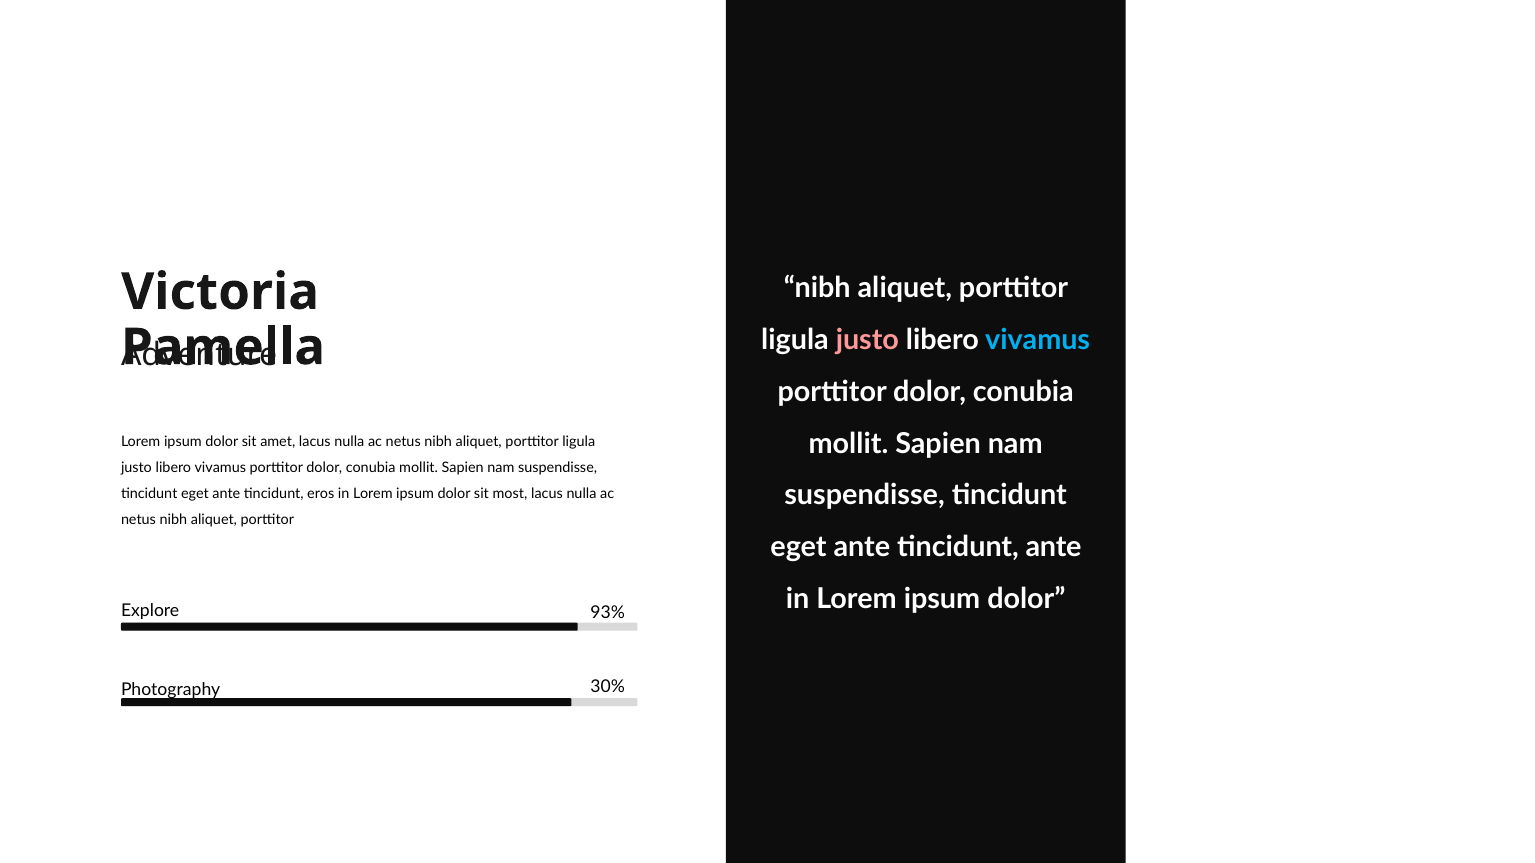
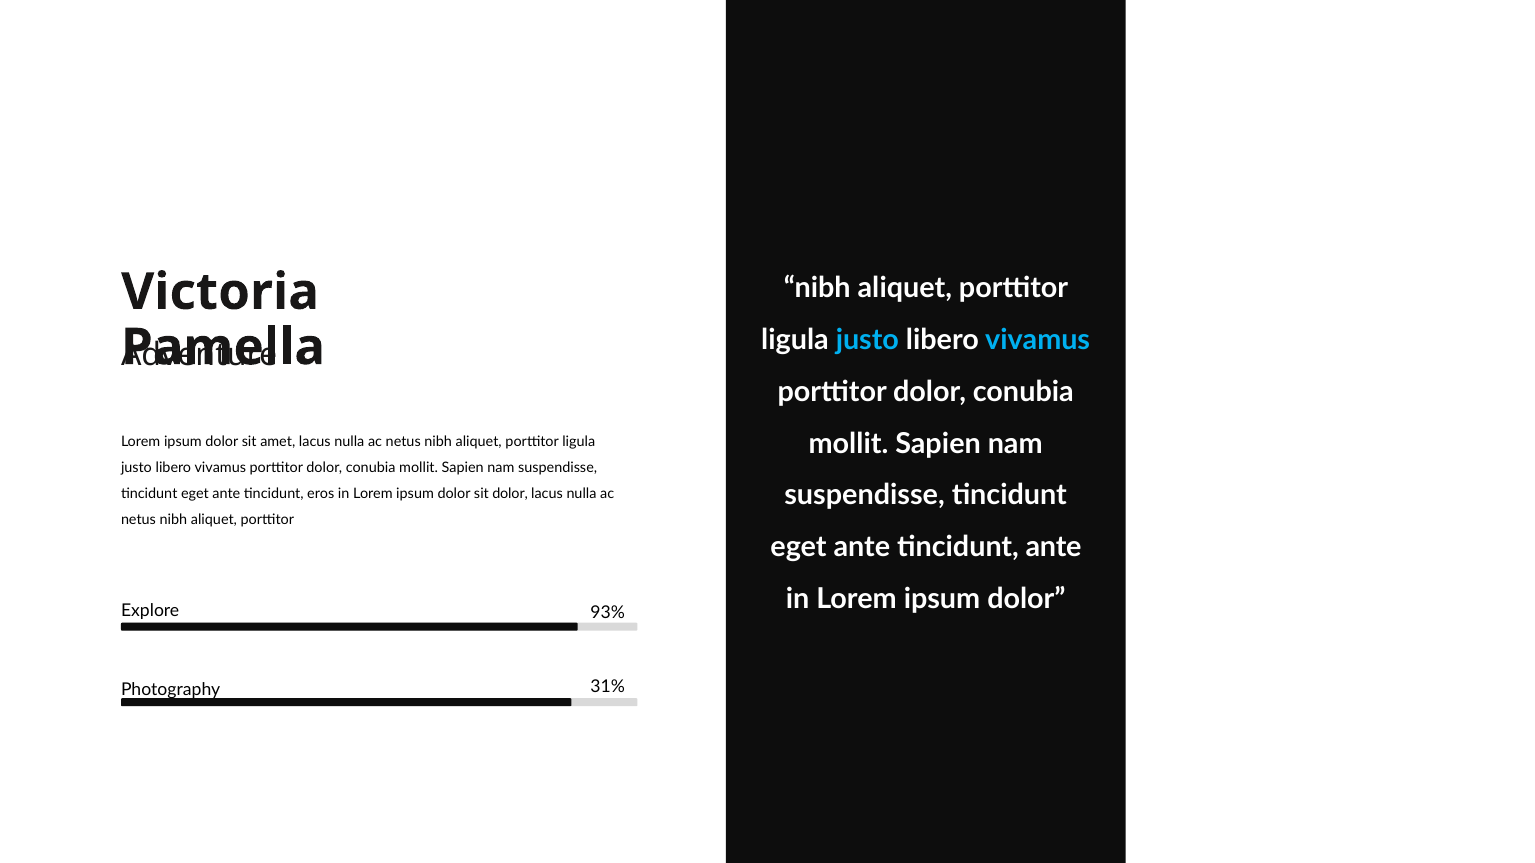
justo colour: pink -> light blue (867, 340)
sit most: most -> dolor (510, 494)
30%: 30% -> 31% (608, 687)
